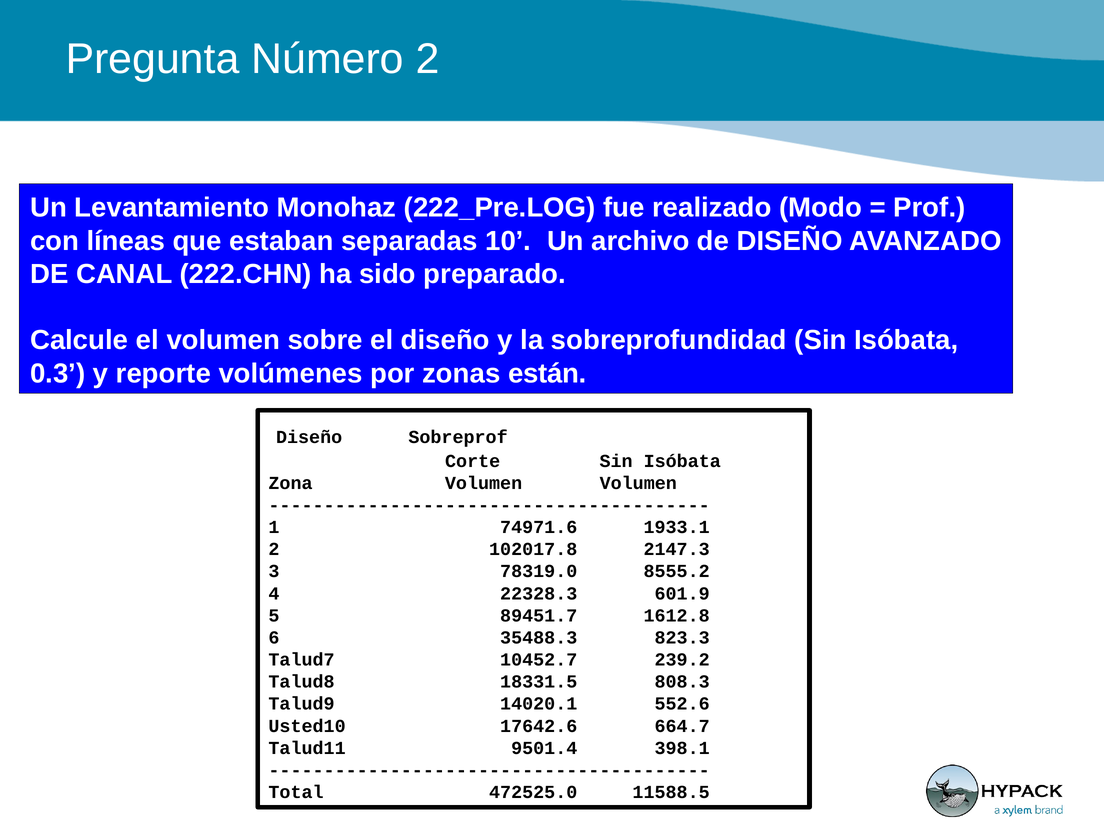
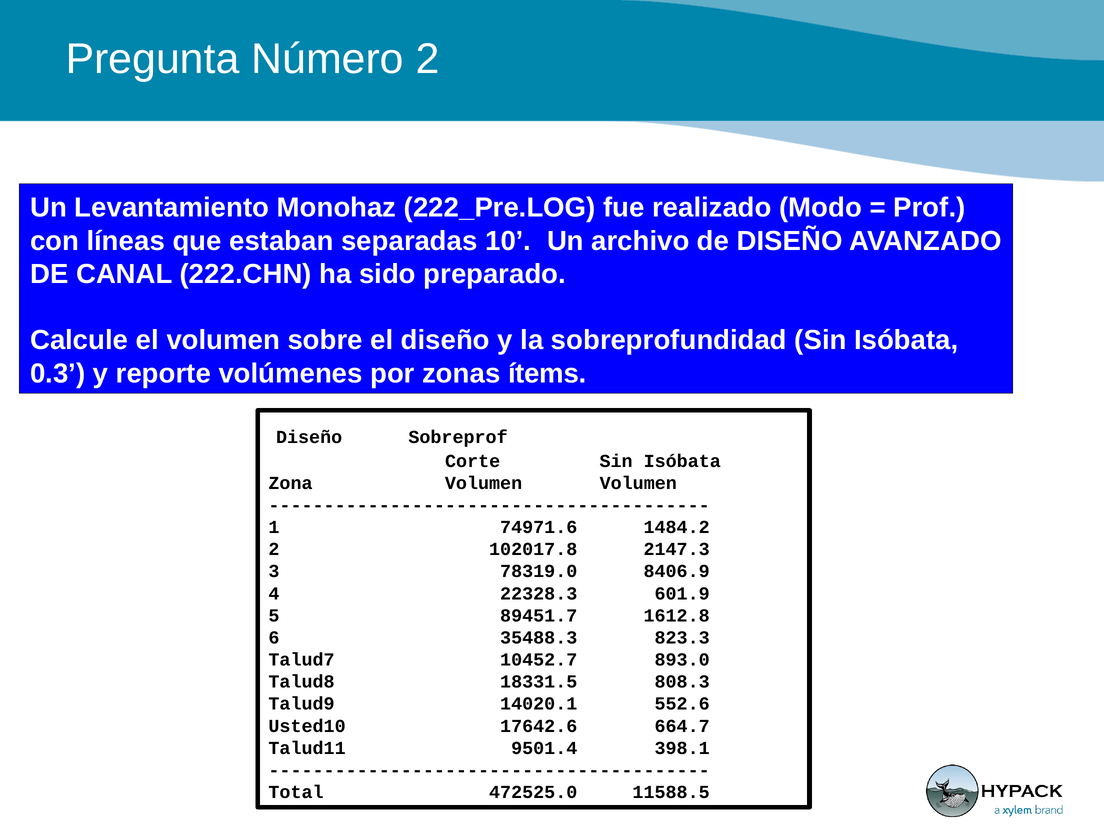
están: están -> ítems (547, 373)
1933.1: 1933.1 -> 1484.2 (677, 527)
8555.2: 8555.2 -> 8406.9 (677, 571)
239.2: 239.2 -> 893.0 (682, 660)
